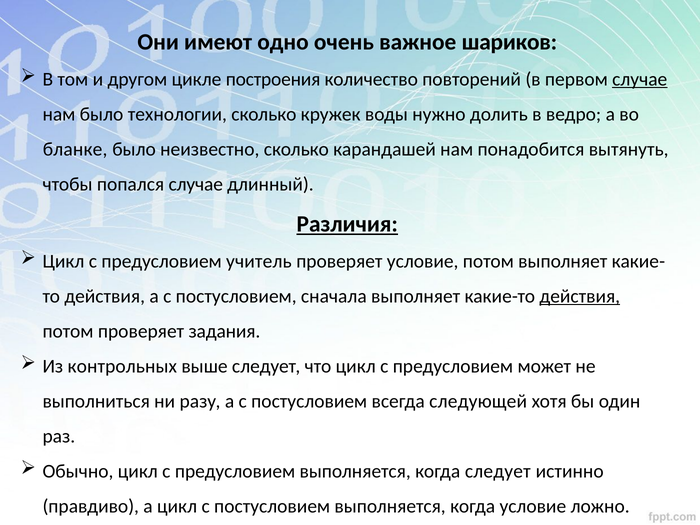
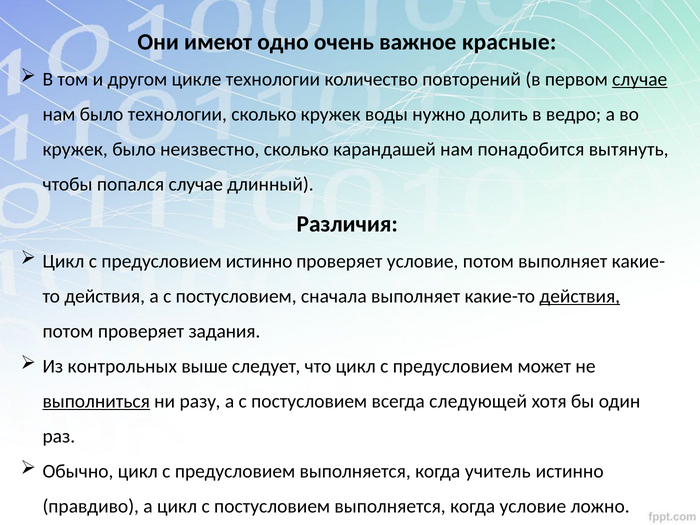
шариков: шариков -> красные (509, 42)
цикле построения: построения -> технологии (273, 79)
бланке: бланке -> кружек (75, 149)
Различия underline: present -> none (347, 224)
предусловием учитель: учитель -> истинно (259, 261)
выполниться underline: none -> present (96, 401)
когда следует: следует -> учитель (498, 471)
